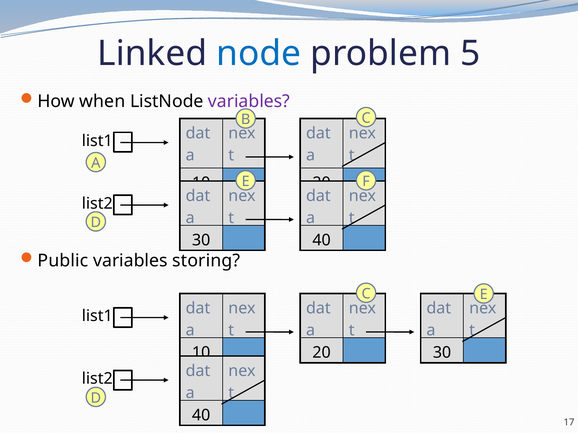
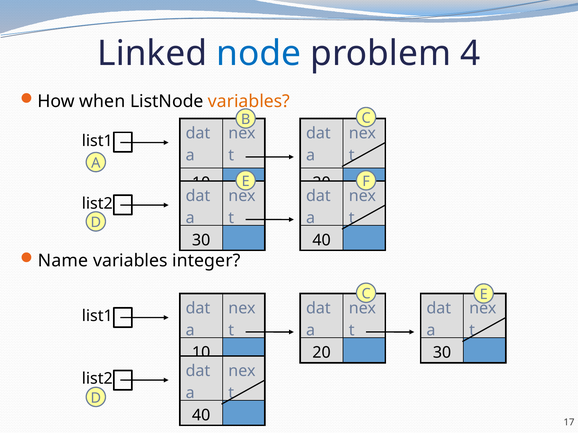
5: 5 -> 4 (470, 54)
variables colour: purple -> orange (249, 101)
Public: Public -> Name (63, 261)
storing: storing -> integer (206, 261)
